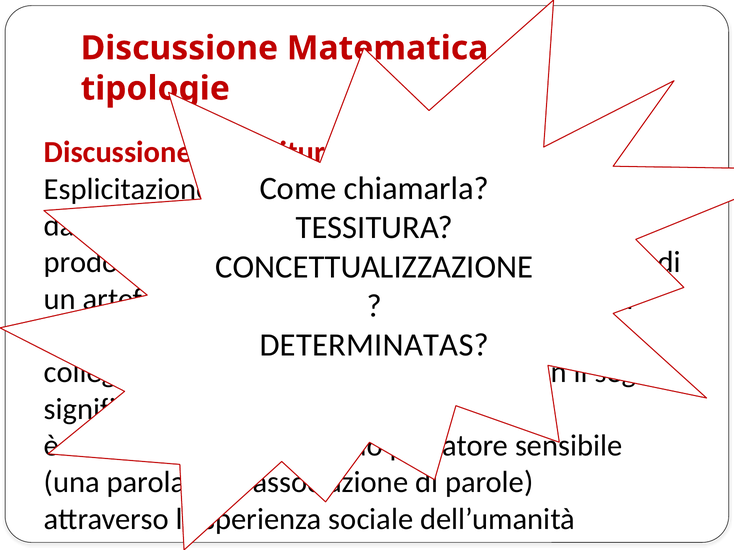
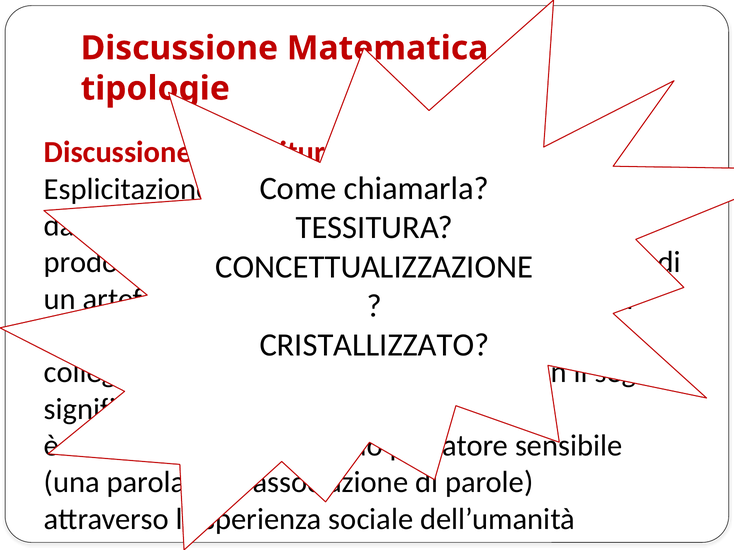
DETERMINATAS: DETERMINATAS -> CRISTALLIZZATO (374, 345)
